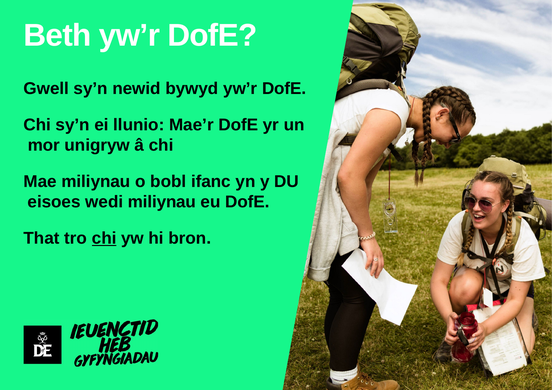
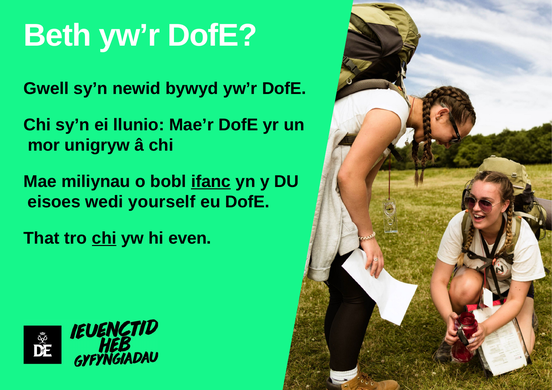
ifanc underline: none -> present (211, 181)
wedi miliynau: miliynau -> yourself (162, 202)
bron: bron -> even (190, 238)
